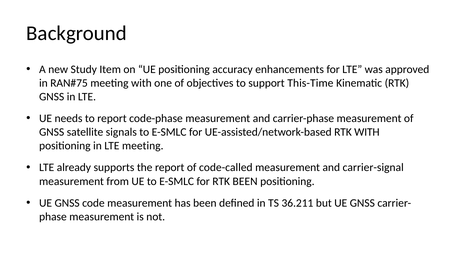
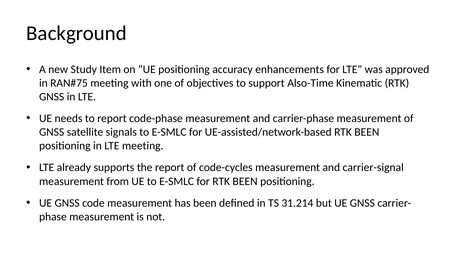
This-Time: This-Time -> Also-Time (310, 83)
UE-assisted/network-based RTK WITH: WITH -> BEEN (367, 132)
code-called: code-called -> code-cycles (226, 168)
36.211: 36.211 -> 31.214 (297, 203)
